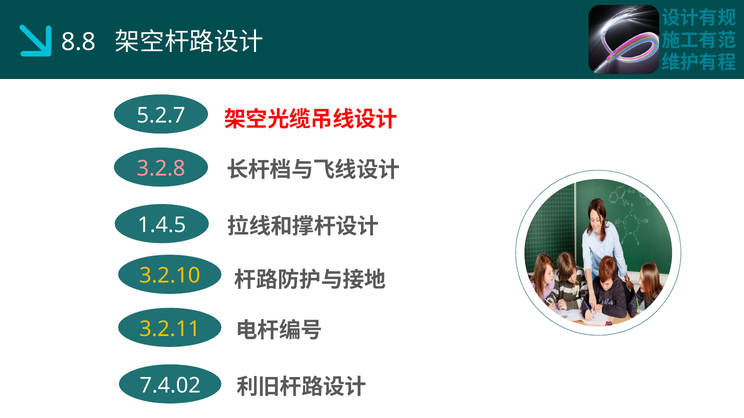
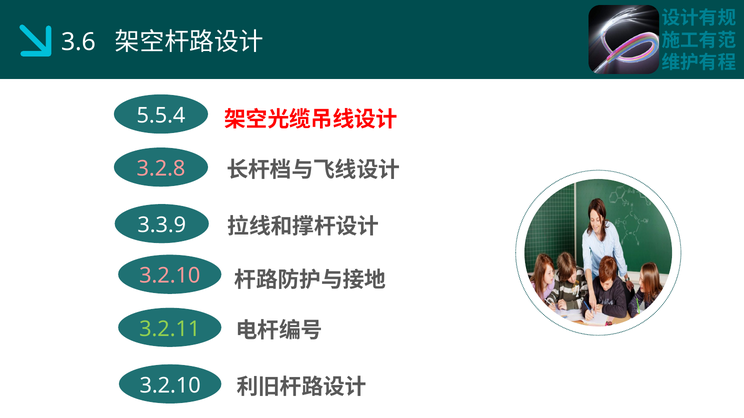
8.8: 8.8 -> 3.6 (79, 42)
5.2.7: 5.2.7 -> 5.5.4 (161, 116)
1.4.5: 1.4.5 -> 3.3.9 (162, 225)
3.2.10 colour: yellow -> pink (170, 276)
3.2.11 colour: yellow -> light green (170, 329)
7.4.02: 7.4.02 -> 3.2.10 (170, 386)
